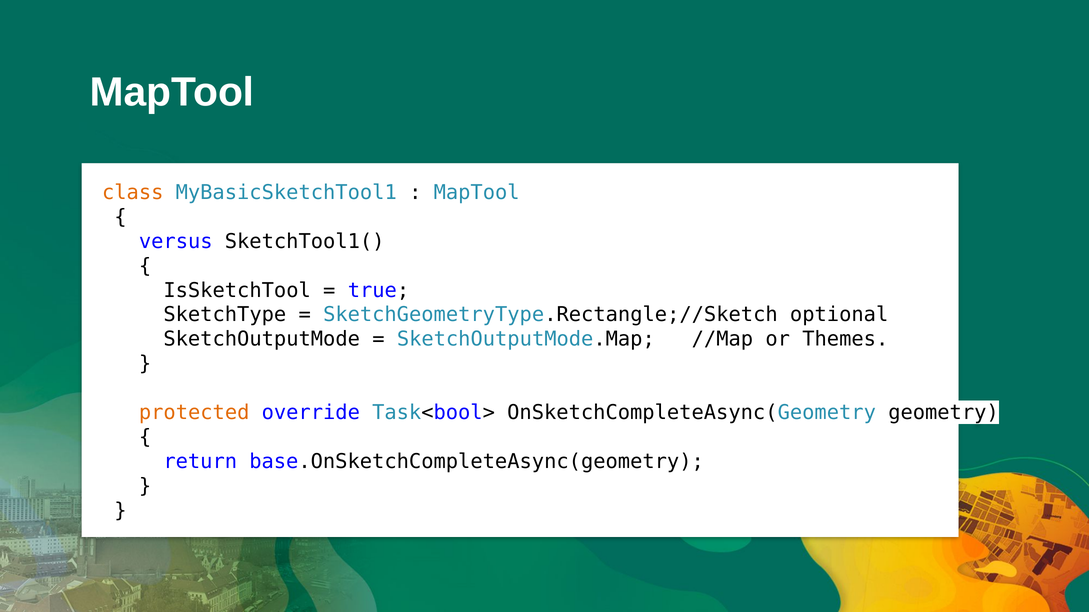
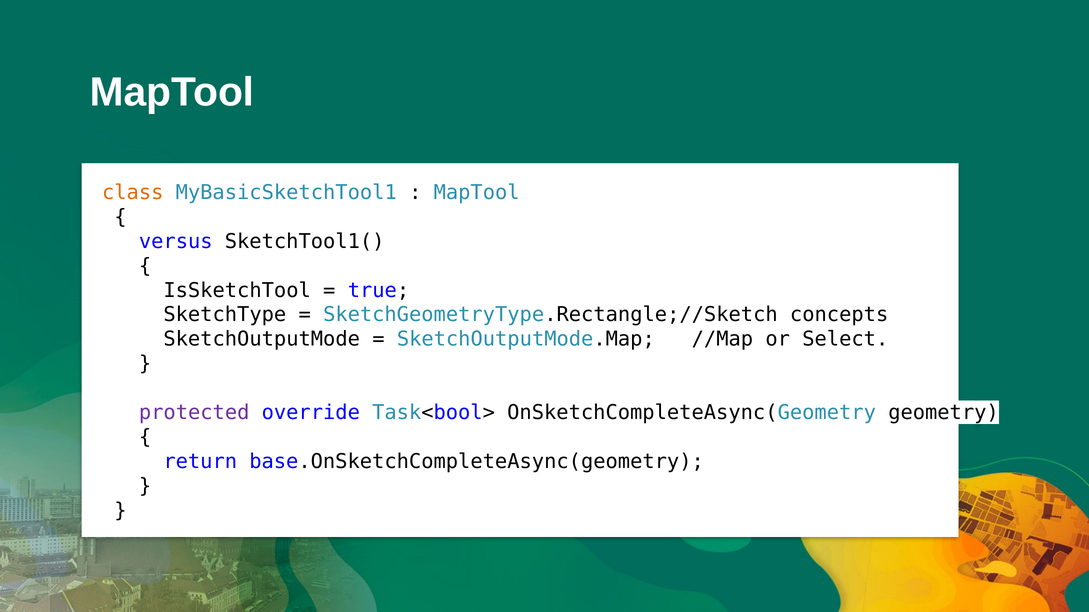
optional: optional -> concepts (839, 315)
Themes: Themes -> Select (845, 340)
protected colour: orange -> purple (194, 413)
